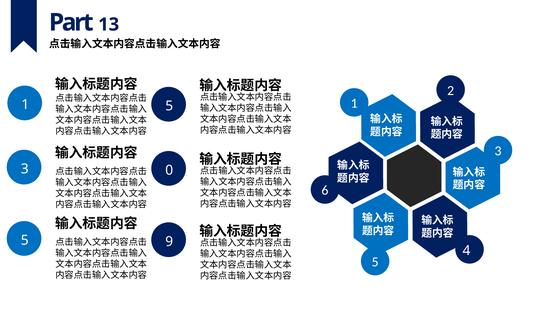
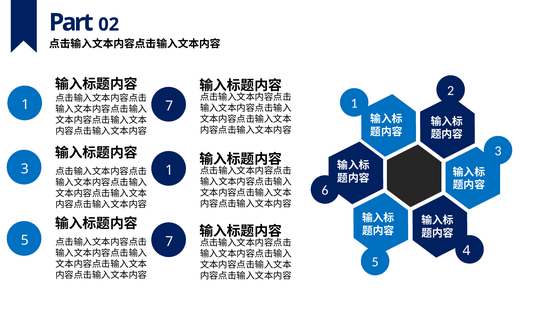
13: 13 -> 02 (109, 24)
1 5: 5 -> 7 (169, 106)
0: 0 -> 1 (169, 170)
5 9: 9 -> 7 (169, 241)
